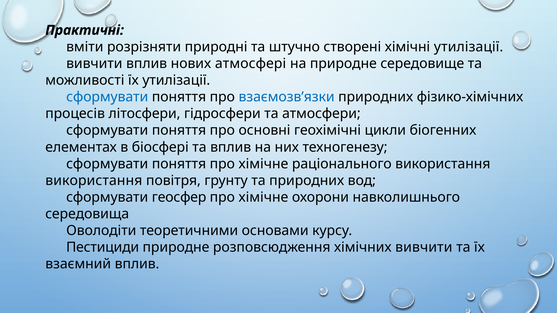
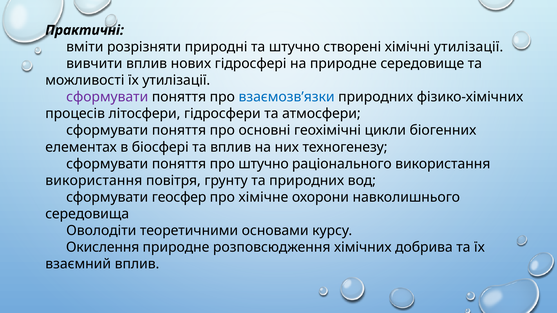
атмосфері: атмосфері -> гідросфері (251, 64)
сформувати colour: blue -> purple (107, 97)
поняття про хімічне: хімічне -> штучно (264, 164)
Пестициди: Пестициди -> Окислення (103, 247)
хімічних вивчити: вивчити -> добрива (424, 247)
